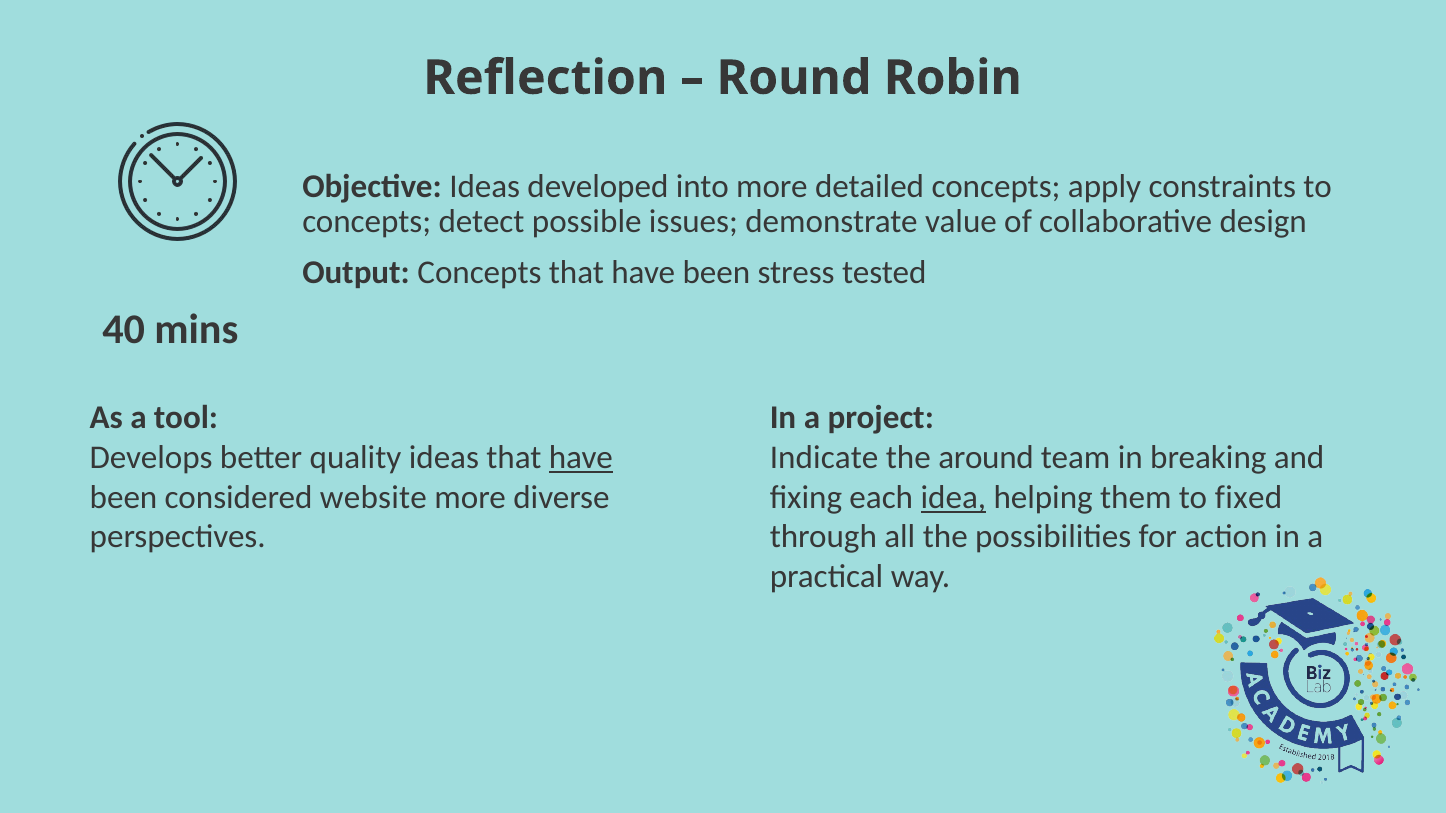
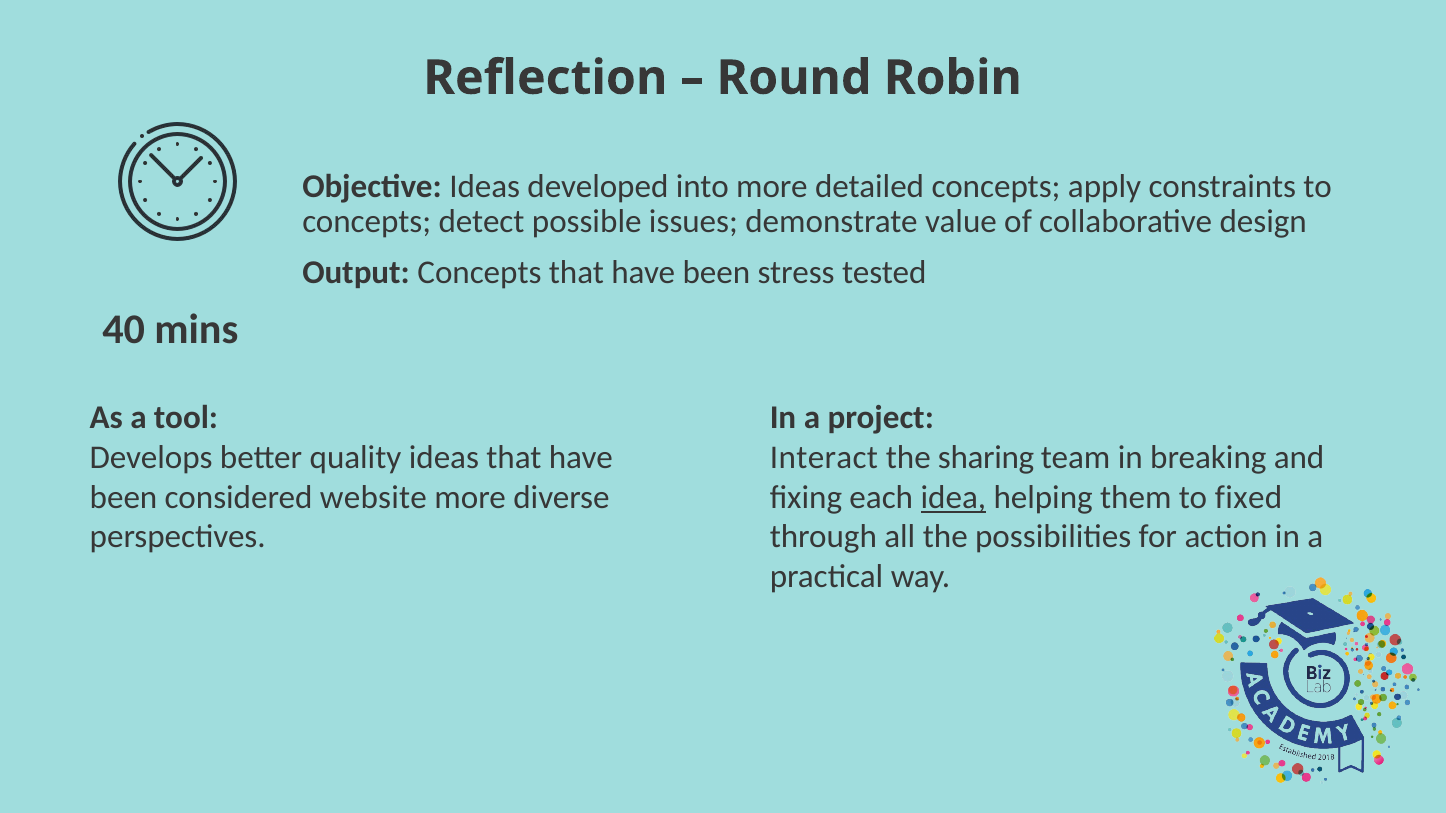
have underline: present -> none (581, 458)
Indicate: Indicate -> Interact (824, 458)
around: around -> sharing (986, 458)
